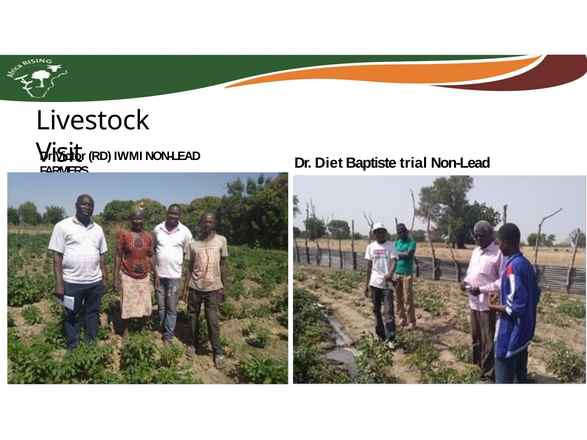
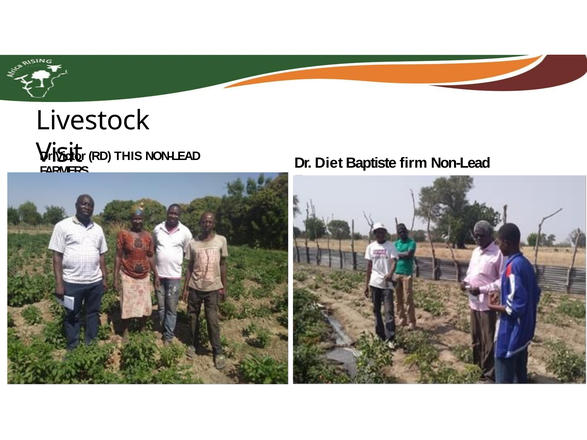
IWMI: IWMI -> THIS (128, 156)
trial: trial -> firm (413, 163)
